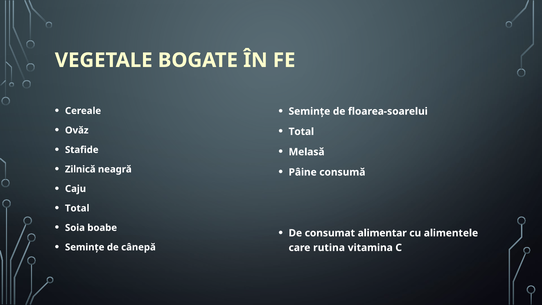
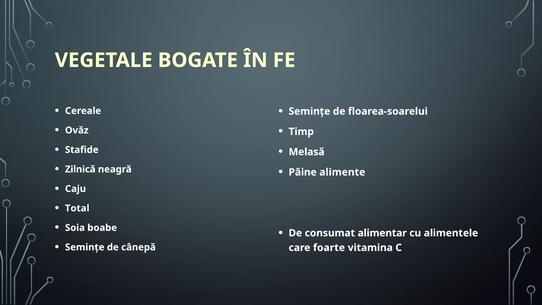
Total: Total -> Timp (301, 132)
consumă: consumă -> alimente (342, 172)
rutina: rutina -> foarte (329, 248)
